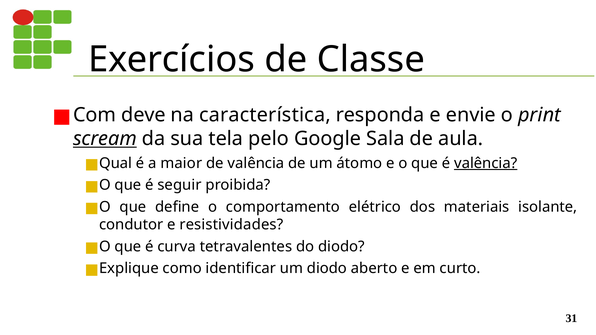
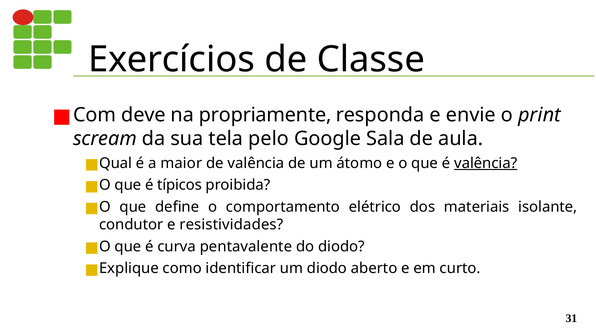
característica: característica -> propriamente (265, 115)
scream underline: present -> none (105, 139)
seguir: seguir -> típicos (180, 185)
tetravalentes: tetravalentes -> pentavalente (246, 247)
